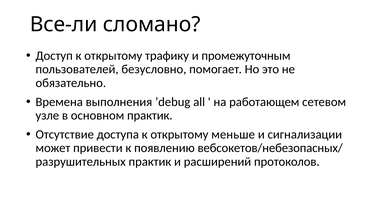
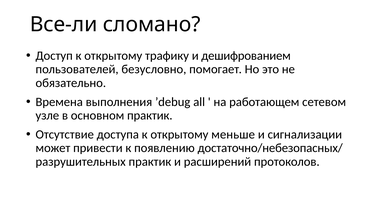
промежуточным: промежуточным -> дешифрованием (246, 56)
вебсокетов/небезопасных/: вебсокетов/небезопасных/ -> достаточно/небезопасных/ (270, 148)
